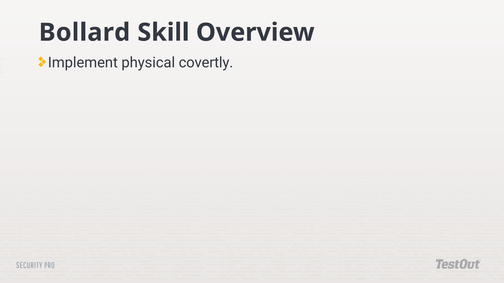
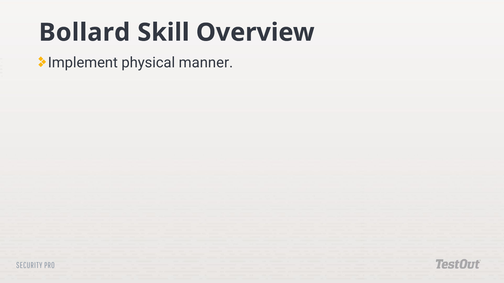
covertly: covertly -> manner (206, 63)
